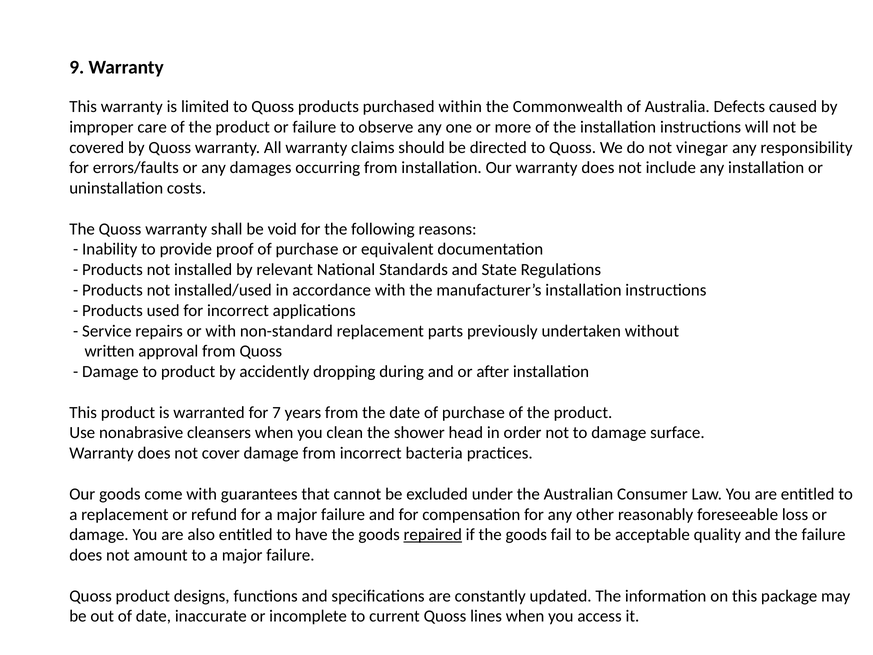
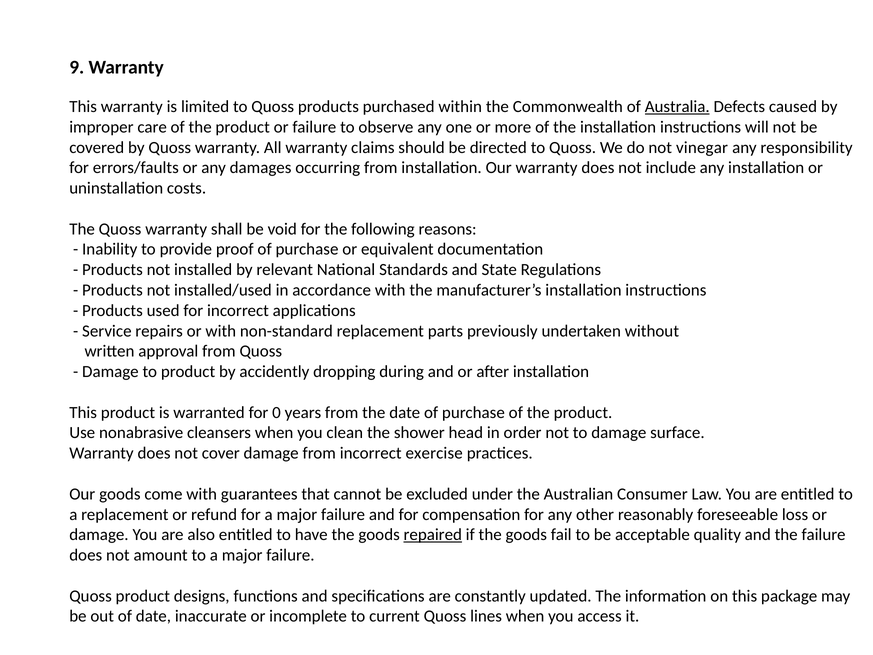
Australia underline: none -> present (677, 107)
7: 7 -> 0 (277, 412)
bacteria: bacteria -> exercise (434, 453)
